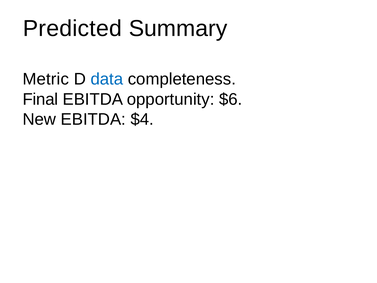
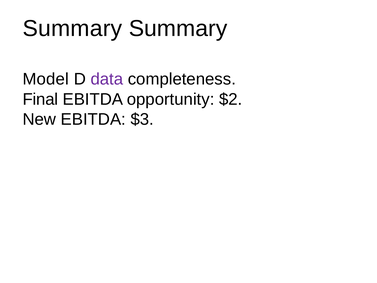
Predicted: Predicted -> Summary (72, 29)
Metric: Metric -> Model (46, 79)
data colour: blue -> purple (107, 79)
$6: $6 -> $2 (231, 99)
$4: $4 -> $3 (142, 119)
